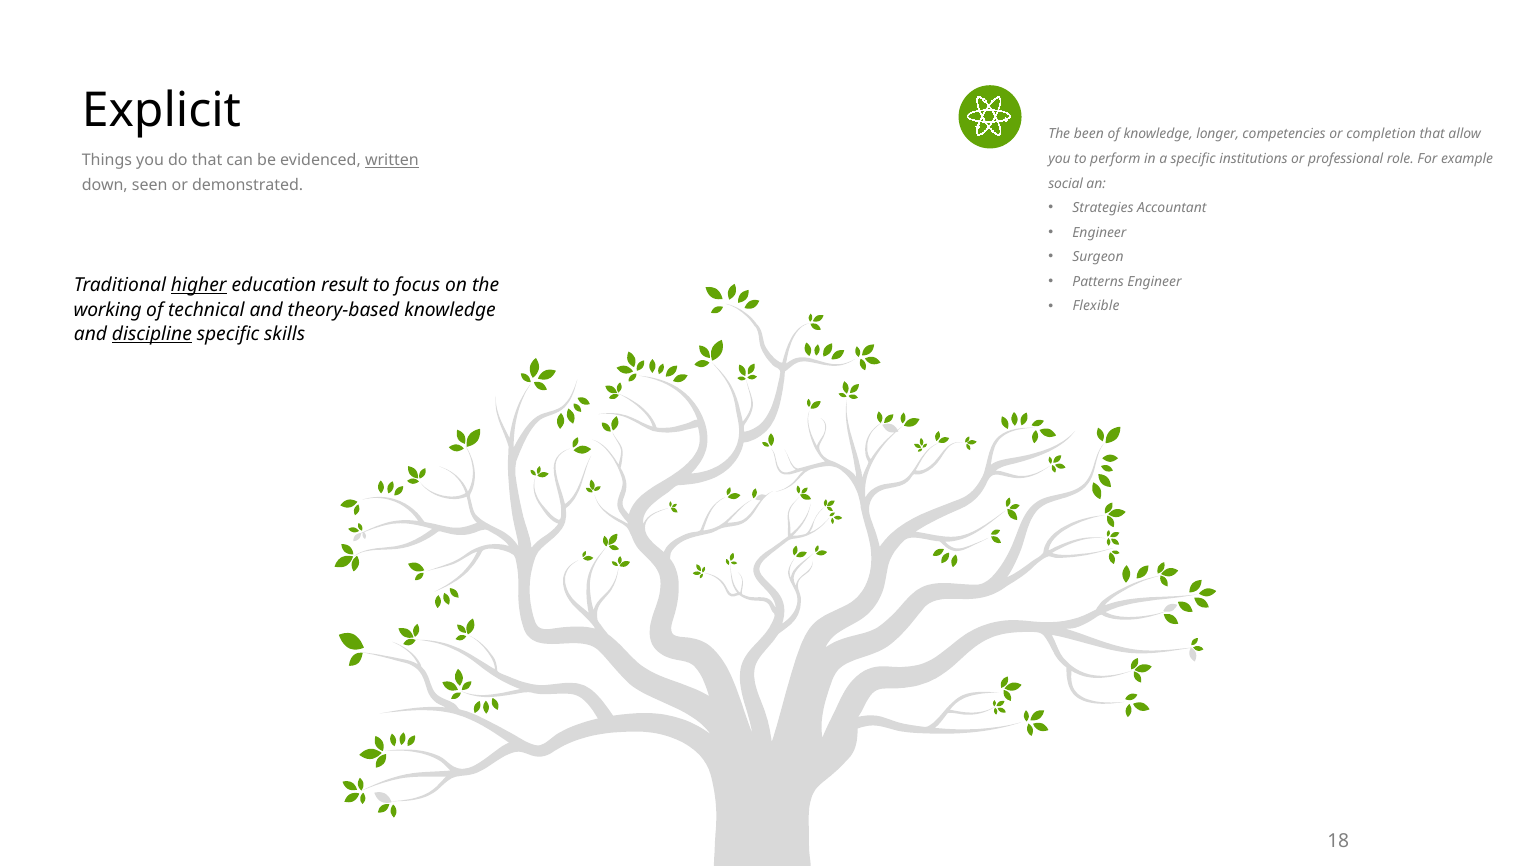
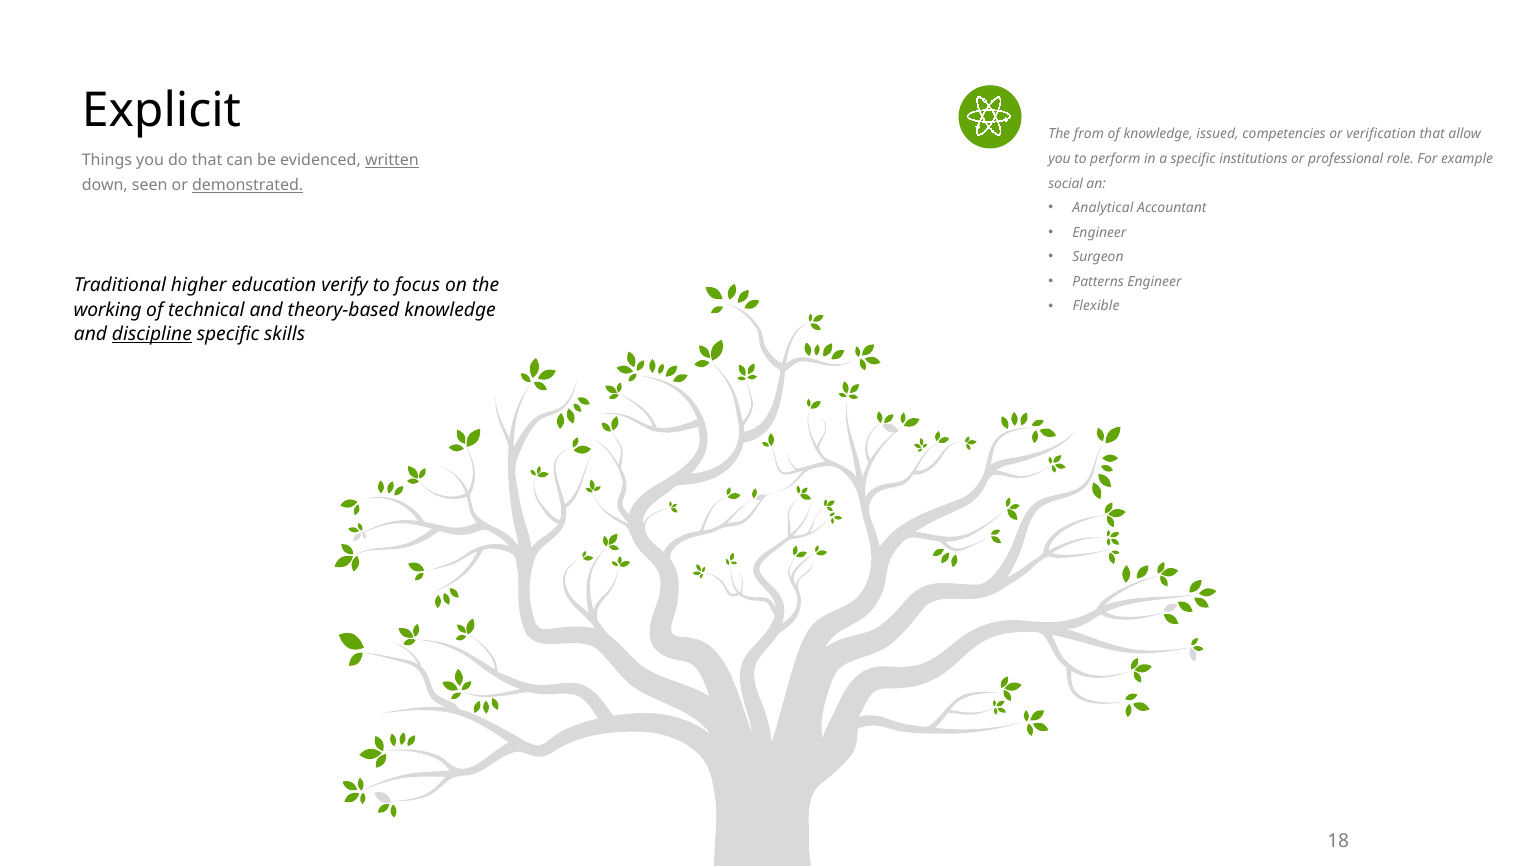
been: been -> from (1089, 134)
longer: longer -> issued (1218, 134)
completion: completion -> verification (1381, 134)
demonstrated underline: none -> present (248, 185)
Strategies: Strategies -> Analytical (1103, 208)
higher underline: present -> none (199, 285)
result: result -> verify (345, 285)
